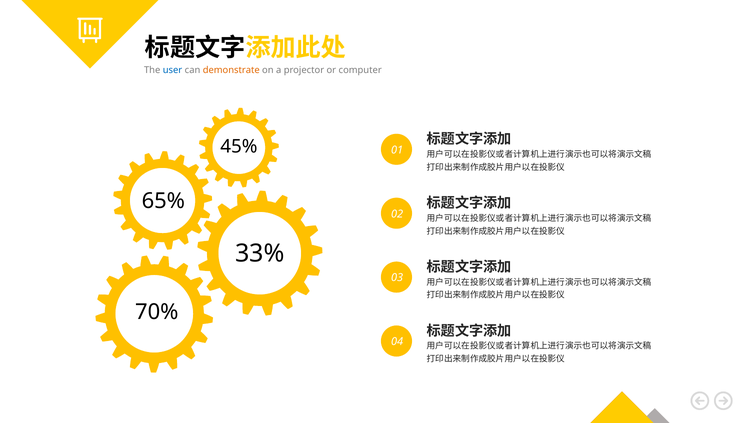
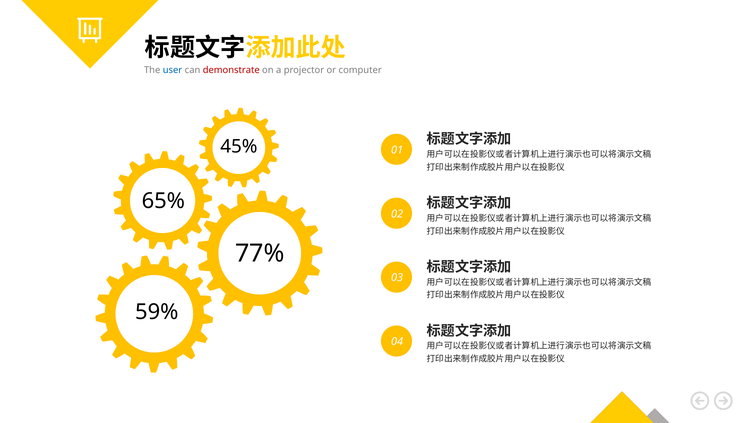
demonstrate colour: orange -> red (231, 70)
33%: 33% -> 77% (260, 254)
70%: 70% -> 59% (157, 313)
